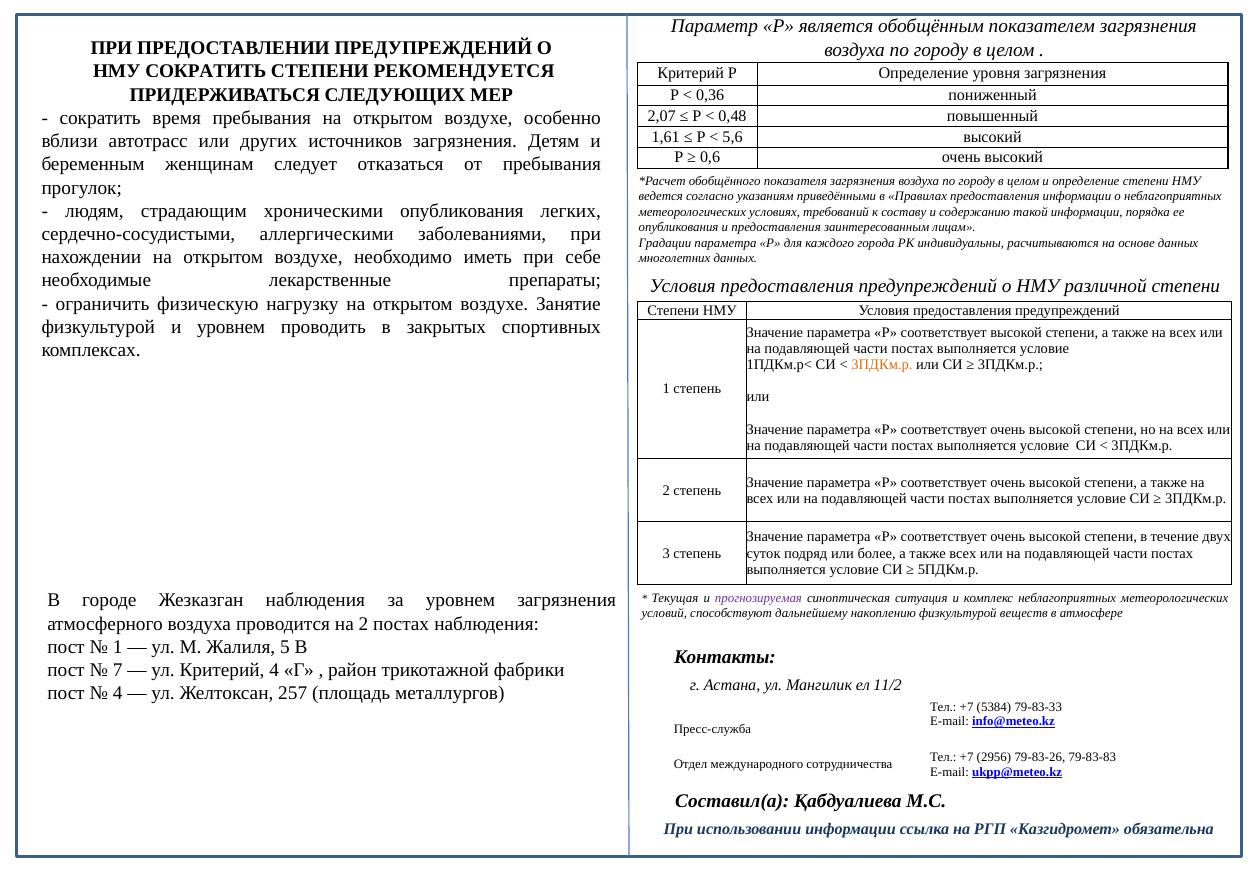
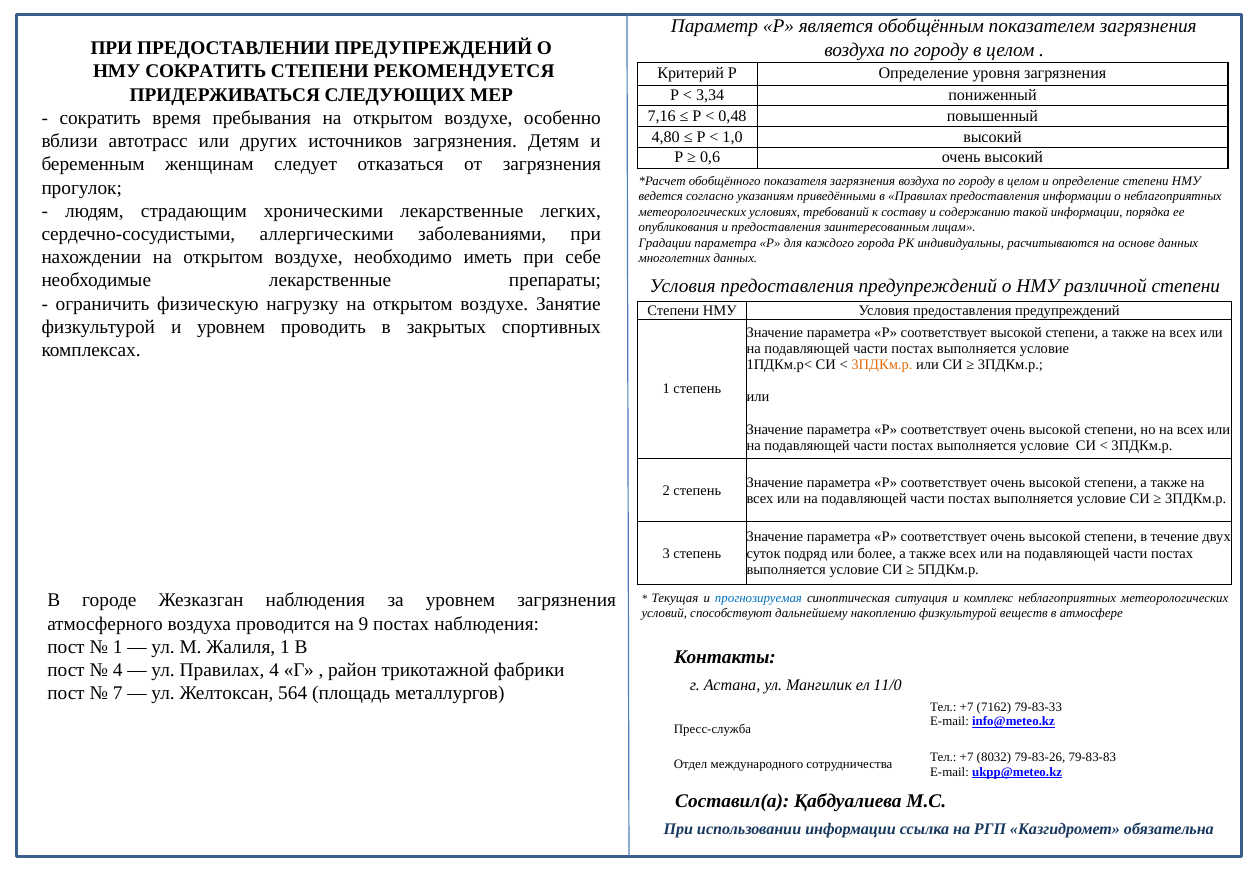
0,36: 0,36 -> 3,34 (710, 95)
2,07: 2,07 -> 7,16 (662, 116)
1,61: 1,61 -> 4,80 (666, 137)
5,6: 5,6 -> 1,0 (733, 137)
от пребывания: пребывания -> загрязнения (552, 164)
хроническими опубликования: опубликования -> лекарственные (462, 211)
прогнозируемая colour: purple -> blue (758, 598)
на 2: 2 -> 9 (363, 624)
Жалиля 5: 5 -> 1 (285, 647)
7: 7 -> 4 (118, 670)
ул Критерий: Критерий -> Правилах (222, 670)
11/2: 11/2 -> 11/0 (888, 685)
4: 4 -> 7 (118, 693)
257: 257 -> 564 (293, 693)
5384: 5384 -> 7162 (994, 707)
2956: 2956 -> 8032 (994, 757)
